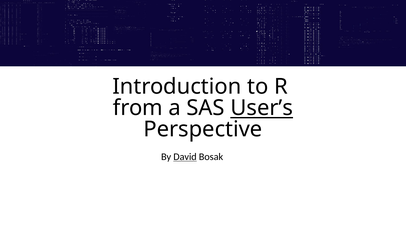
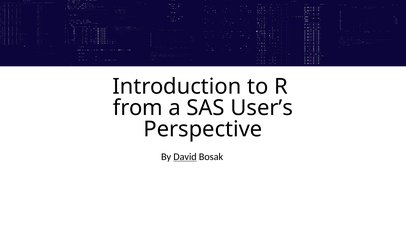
User’s underline: present -> none (262, 108)
